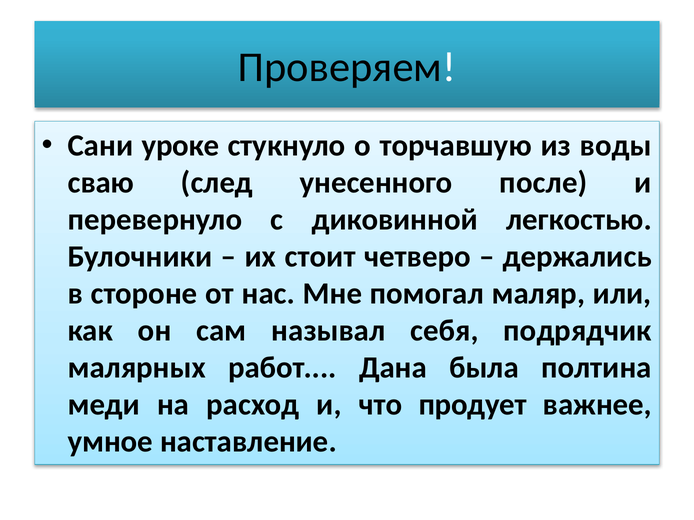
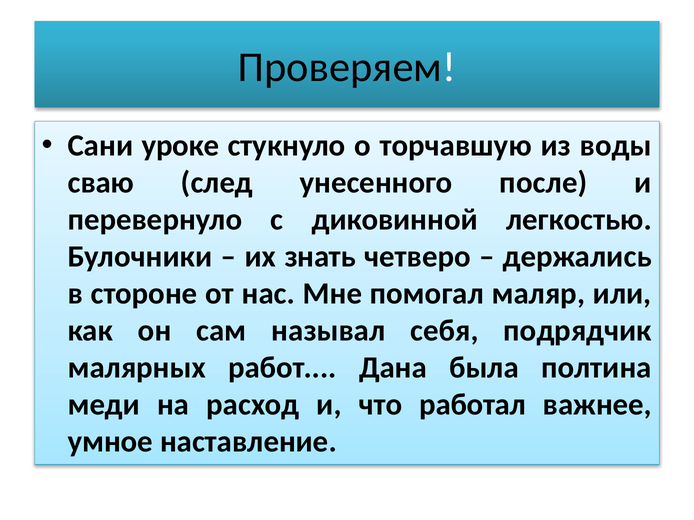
стоит: стоит -> знать (320, 257)
продует: продует -> работал (473, 405)
